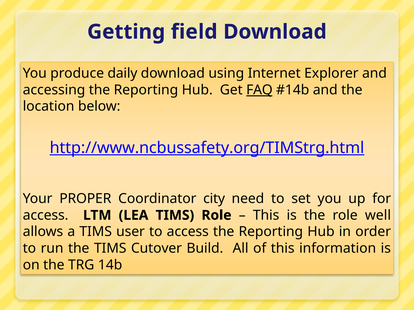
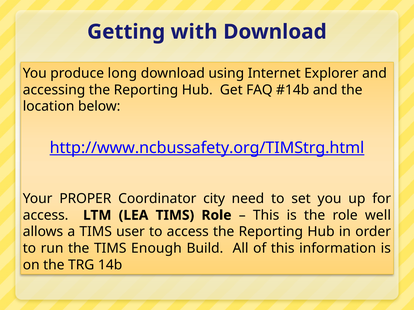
field: field -> with (194, 32)
daily: daily -> long (122, 73)
FAQ underline: present -> none (259, 90)
Cutover: Cutover -> Enough (156, 249)
